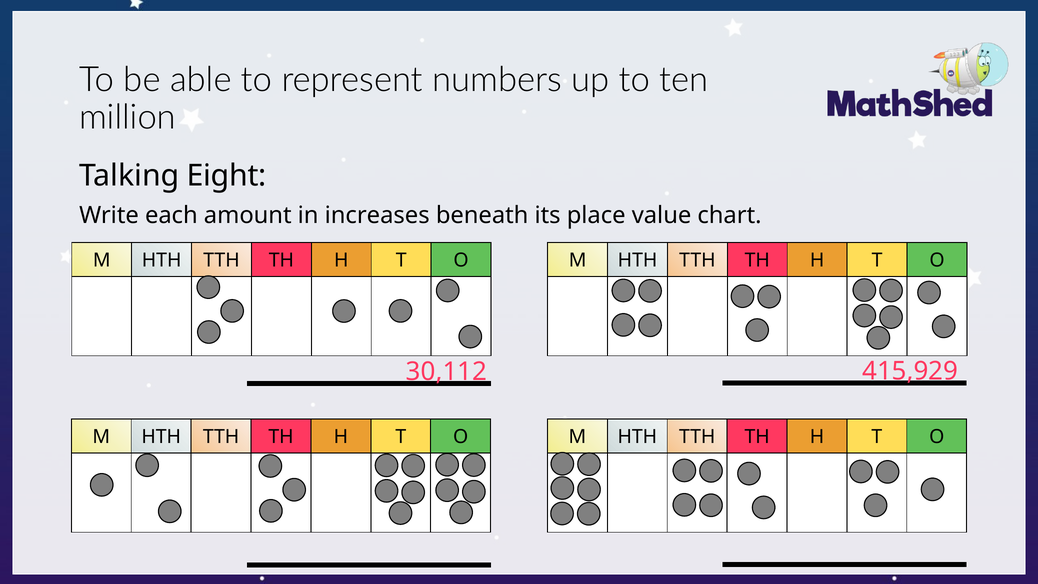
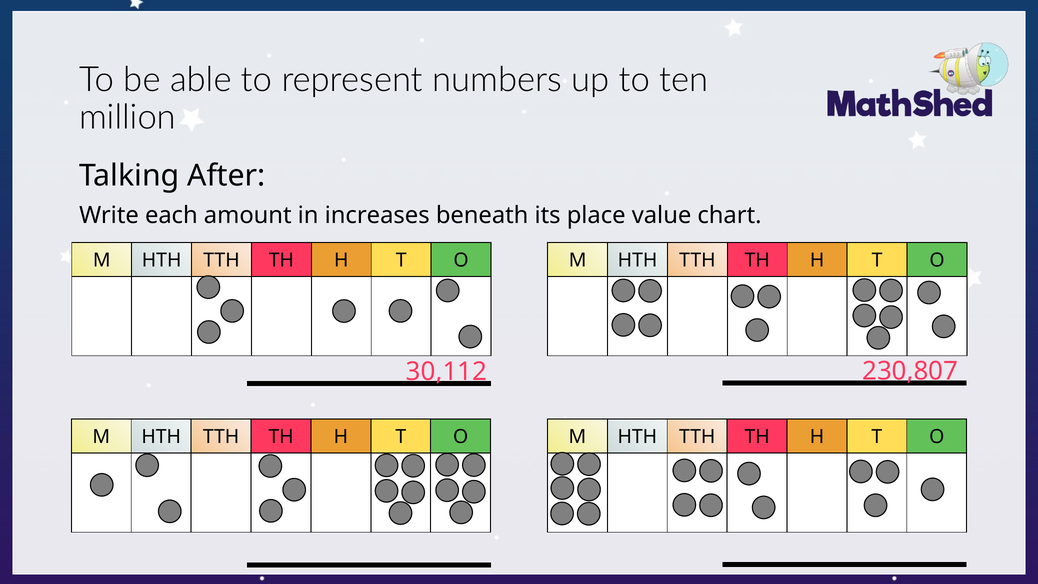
Eight: Eight -> After (226, 175)
415,929: 415,929 -> 230,807 (910, 371)
